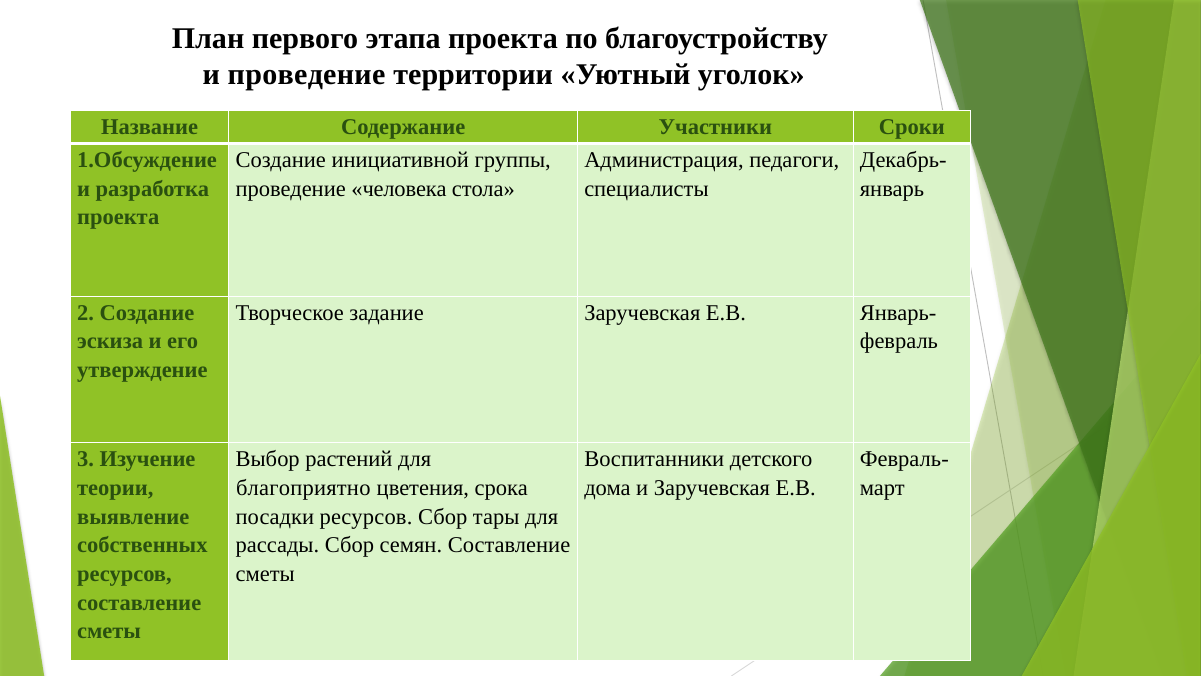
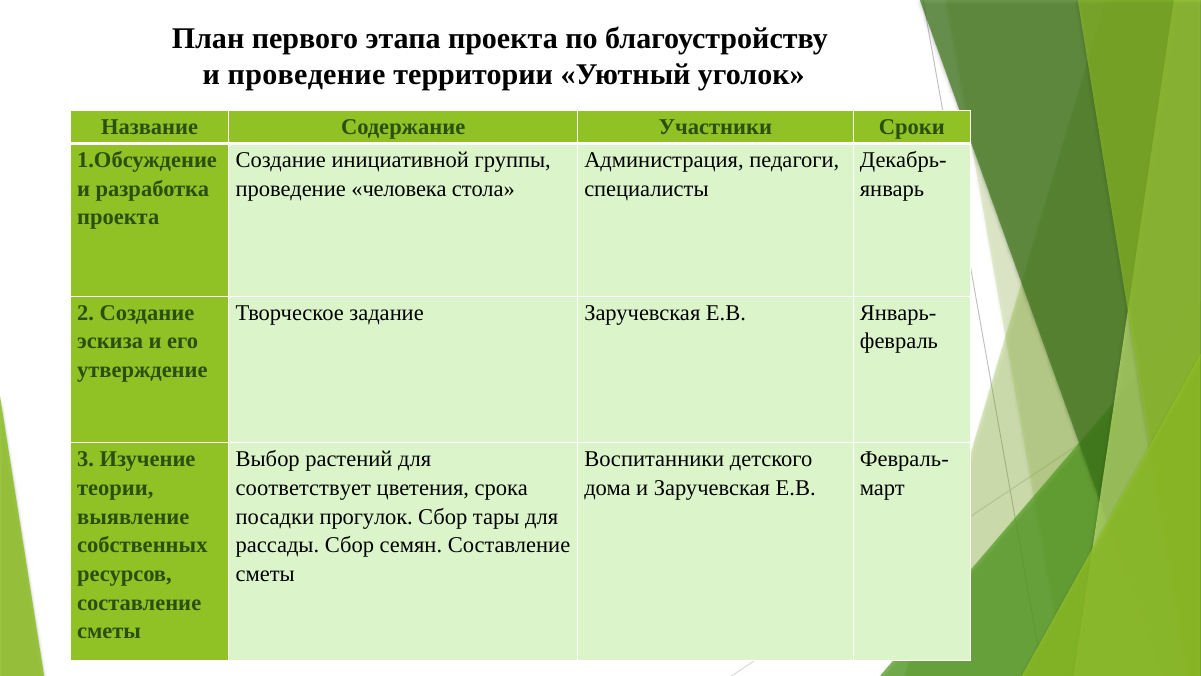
благоприятно: благоприятно -> соответствует (303, 488)
посадки ресурсов: ресурсов -> прогулок (366, 516)
